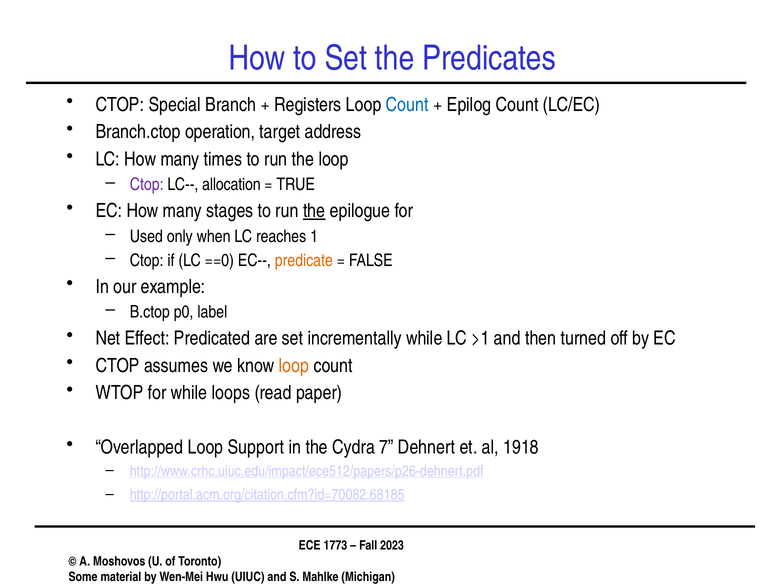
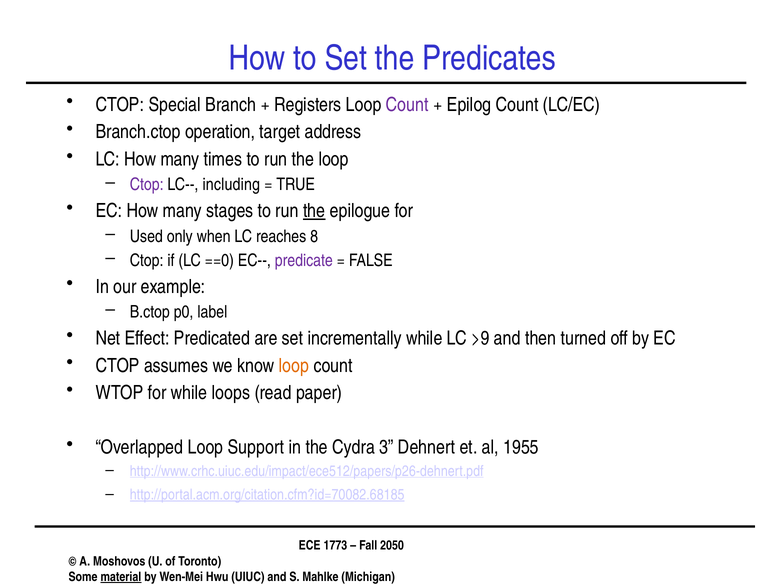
Count colour: blue -> purple (407, 105)
allocation: allocation -> including (231, 185)
1: 1 -> 8 (314, 237)
predicate colour: orange -> purple (304, 261)
>1: >1 -> >9 (480, 339)
7: 7 -> 3 (386, 448)
1918: 1918 -> 1955 (521, 448)
2023: 2023 -> 2050 (392, 546)
material underline: none -> present (121, 578)
